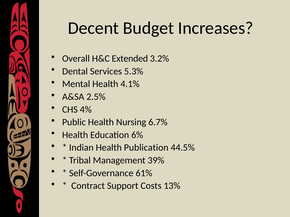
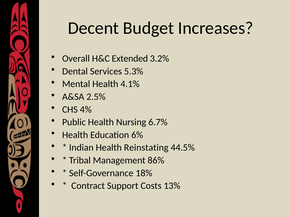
Publication: Publication -> Reinstating (146, 148)
39%: 39% -> 86% (156, 161)
61%: 61% -> 18% (144, 173)
